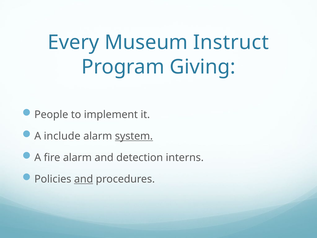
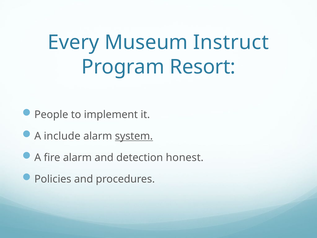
Giving: Giving -> Resort (203, 67)
interns: interns -> honest (185, 158)
and underline: present -> none (84, 179)
